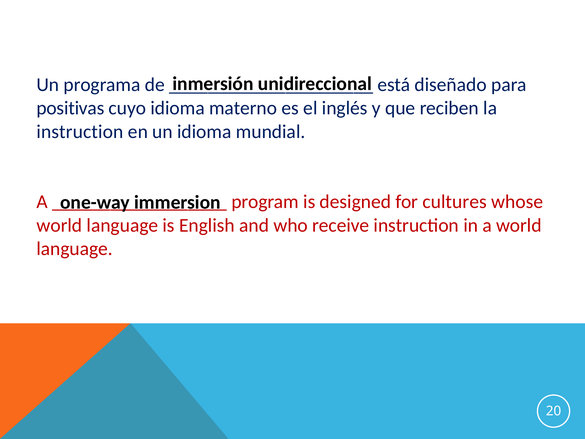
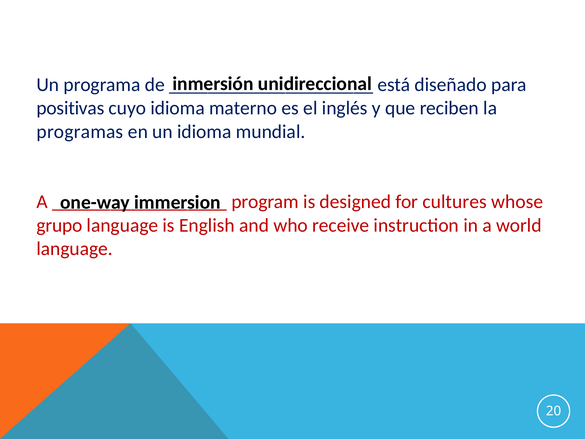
instruction: instruction -> programas (80, 132)
world: world -> grupo (59, 225)
